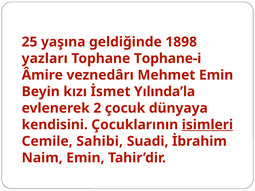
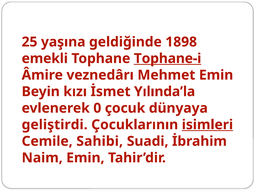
yazları: yazları -> emekli (45, 59)
Tophane-i underline: none -> present (168, 59)
2: 2 -> 0 (97, 108)
kendisini: kendisini -> geliştirdi (55, 125)
